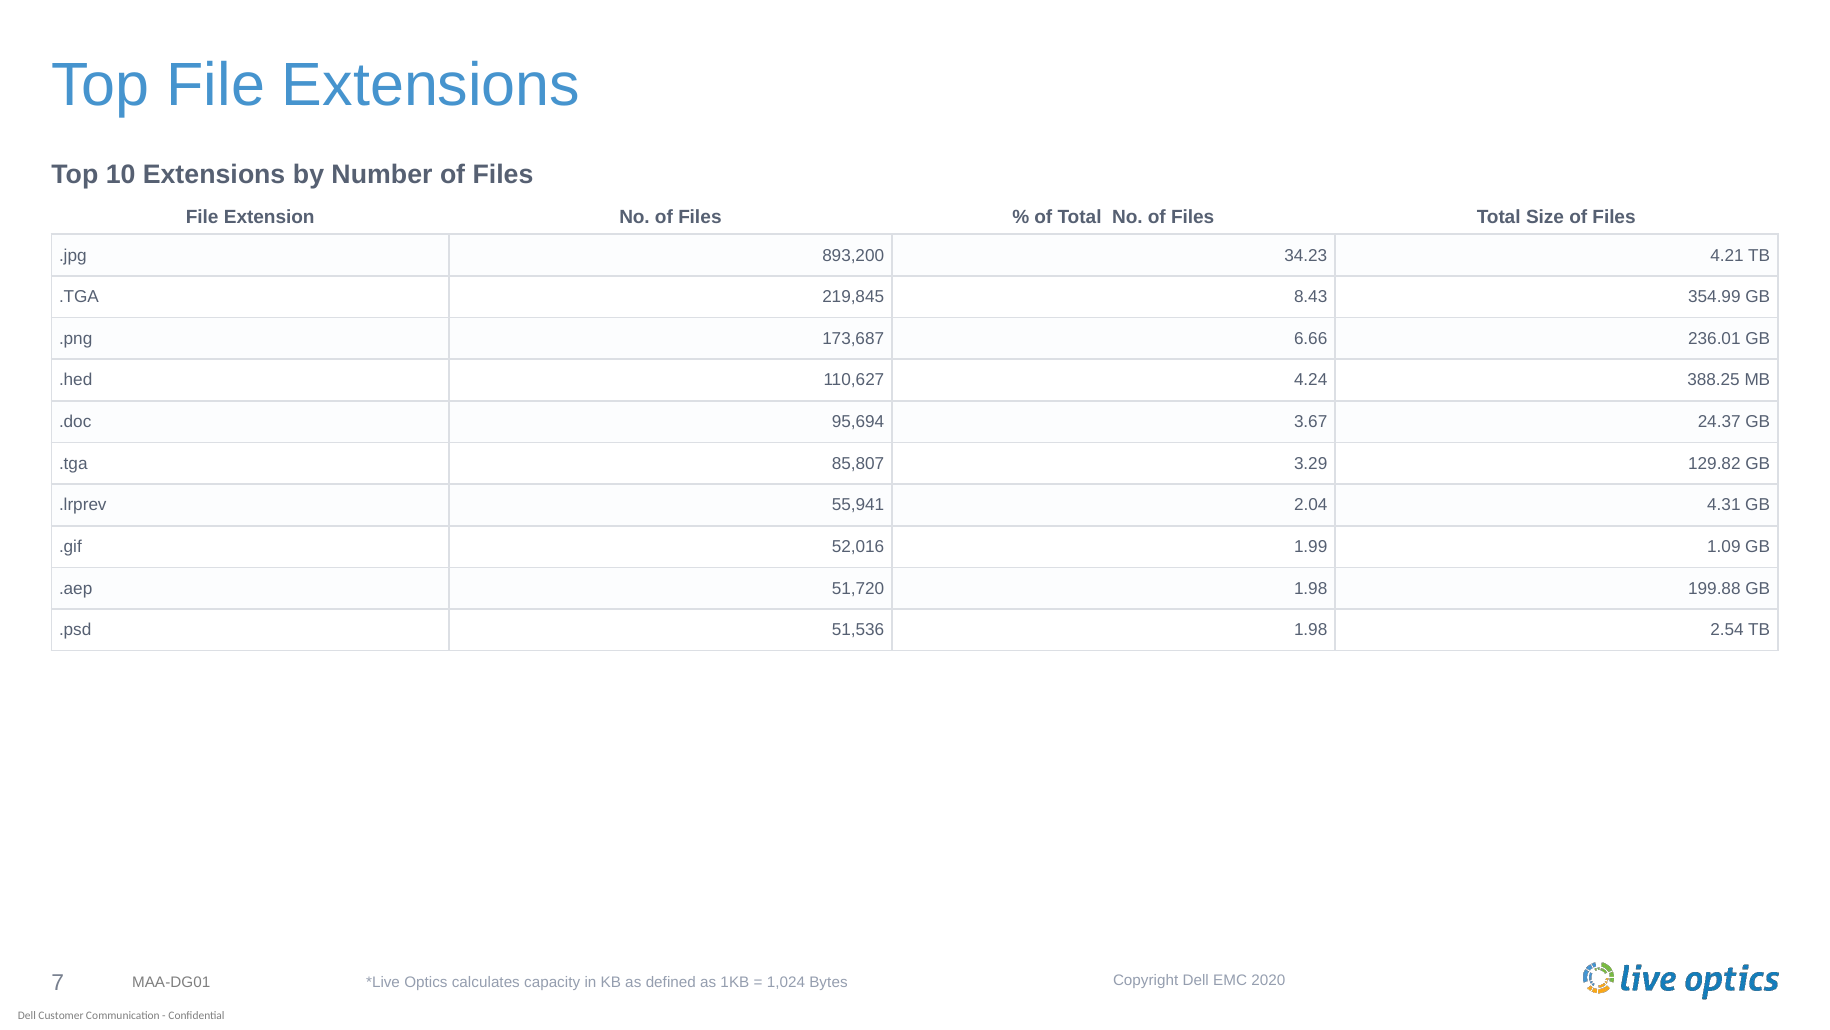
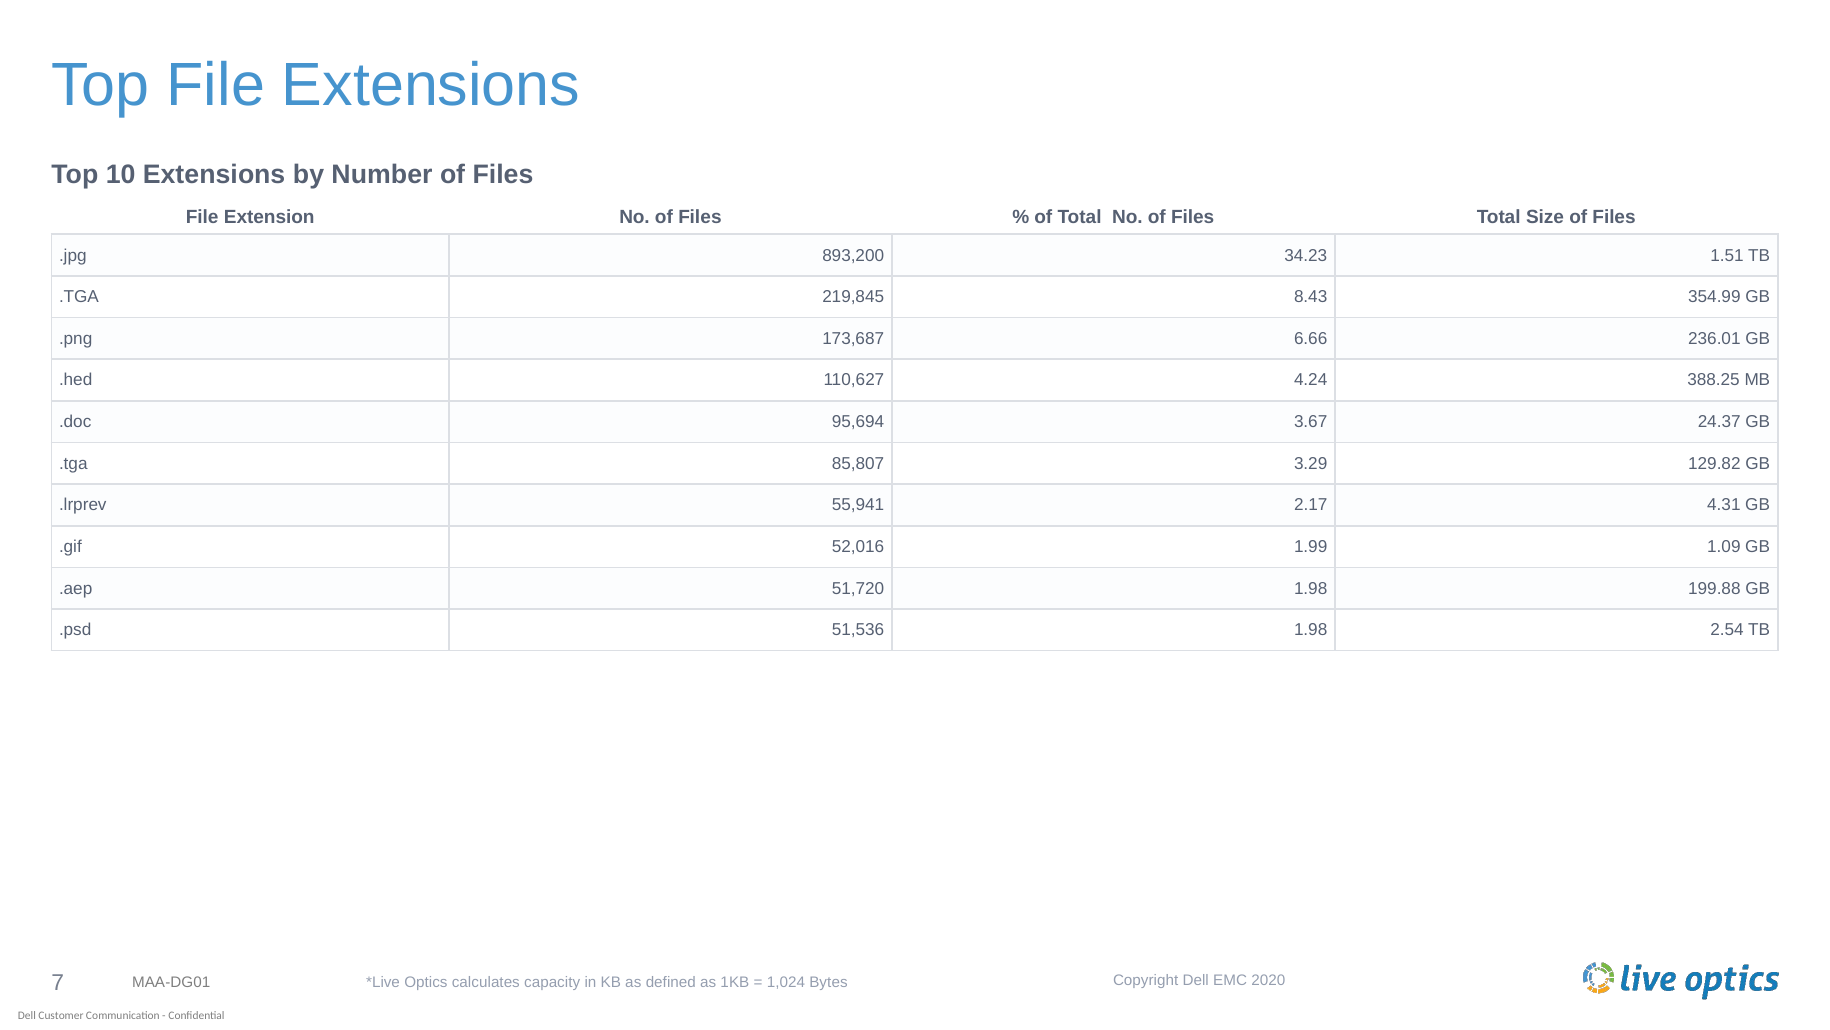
4.21: 4.21 -> 1.51 (1727, 255)
2.04: 2.04 -> 2.17 (1311, 505)
